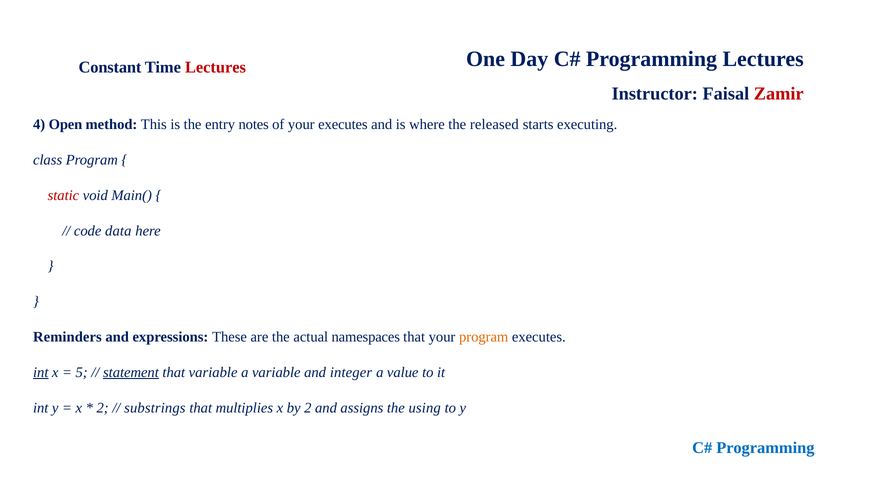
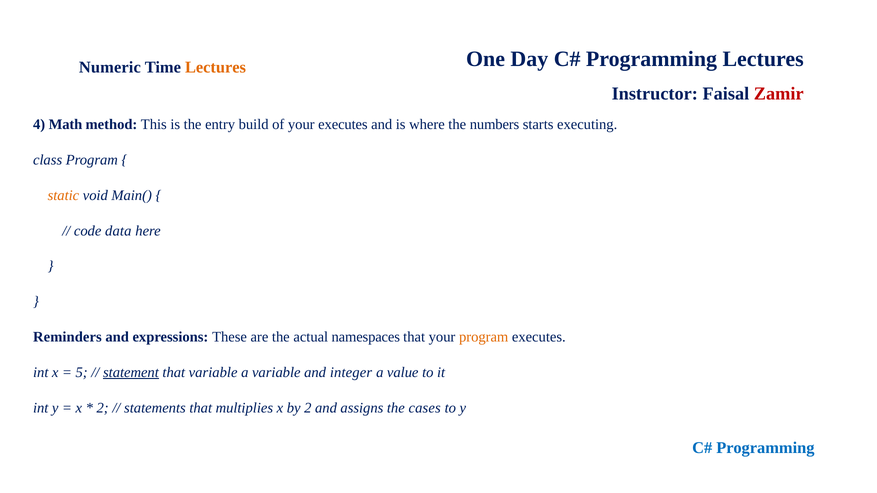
Constant: Constant -> Numeric (110, 67)
Lectures colour: red -> orange (215, 67)
Open: Open -> Math (66, 125)
notes: notes -> build (254, 125)
released: released -> numbers (495, 125)
static colour: red -> orange (63, 195)
int underline: present -> none (41, 373)
substrings: substrings -> statements (155, 408)
using: using -> cases (425, 408)
